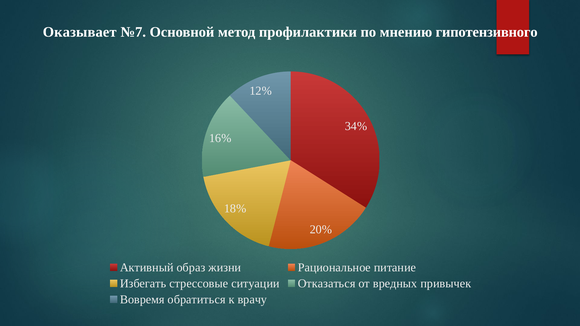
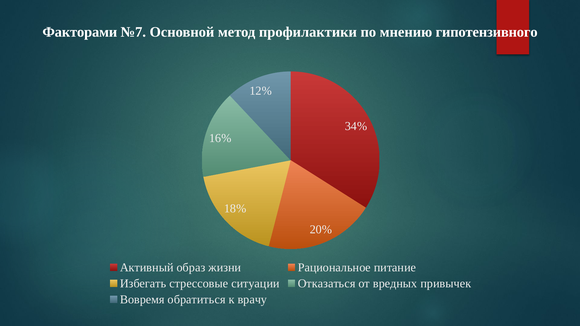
Оказывает: Оказывает -> Факторами (80, 32)
